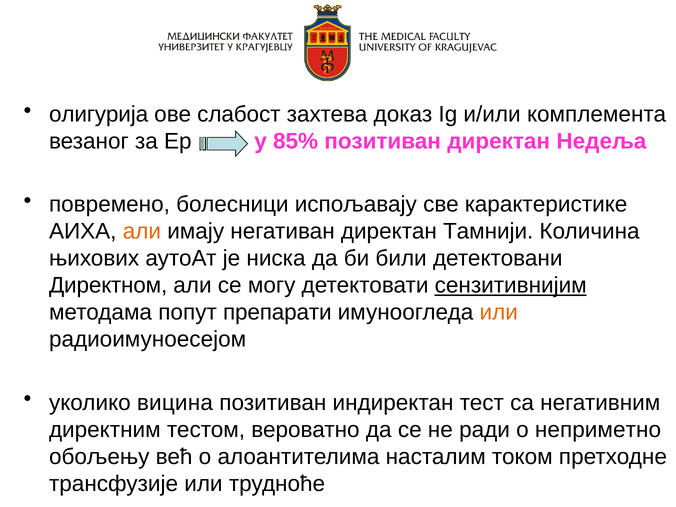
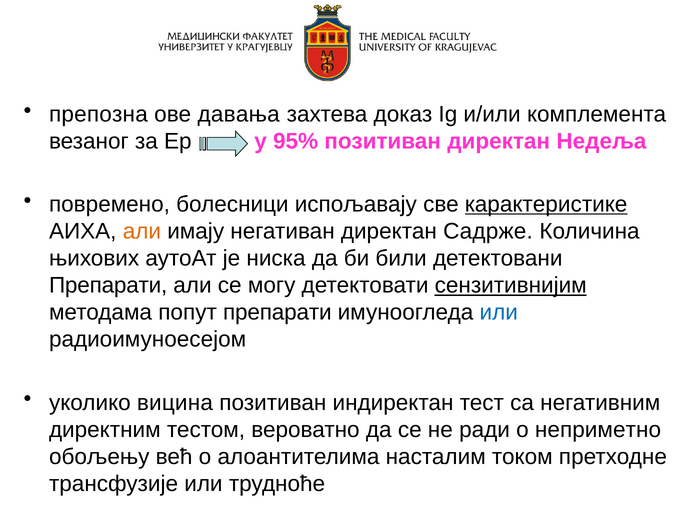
олигурија: олигурија -> препозна (98, 114)
слабост: слабост -> давања (239, 114)
85%: 85% -> 95% (296, 141)
карактеристике underline: none -> present (546, 204)
Тамнији: Тамнији -> Садрже (488, 231)
Директном: Директном -> Препарати (108, 285)
или colour: orange -> blue (499, 313)
